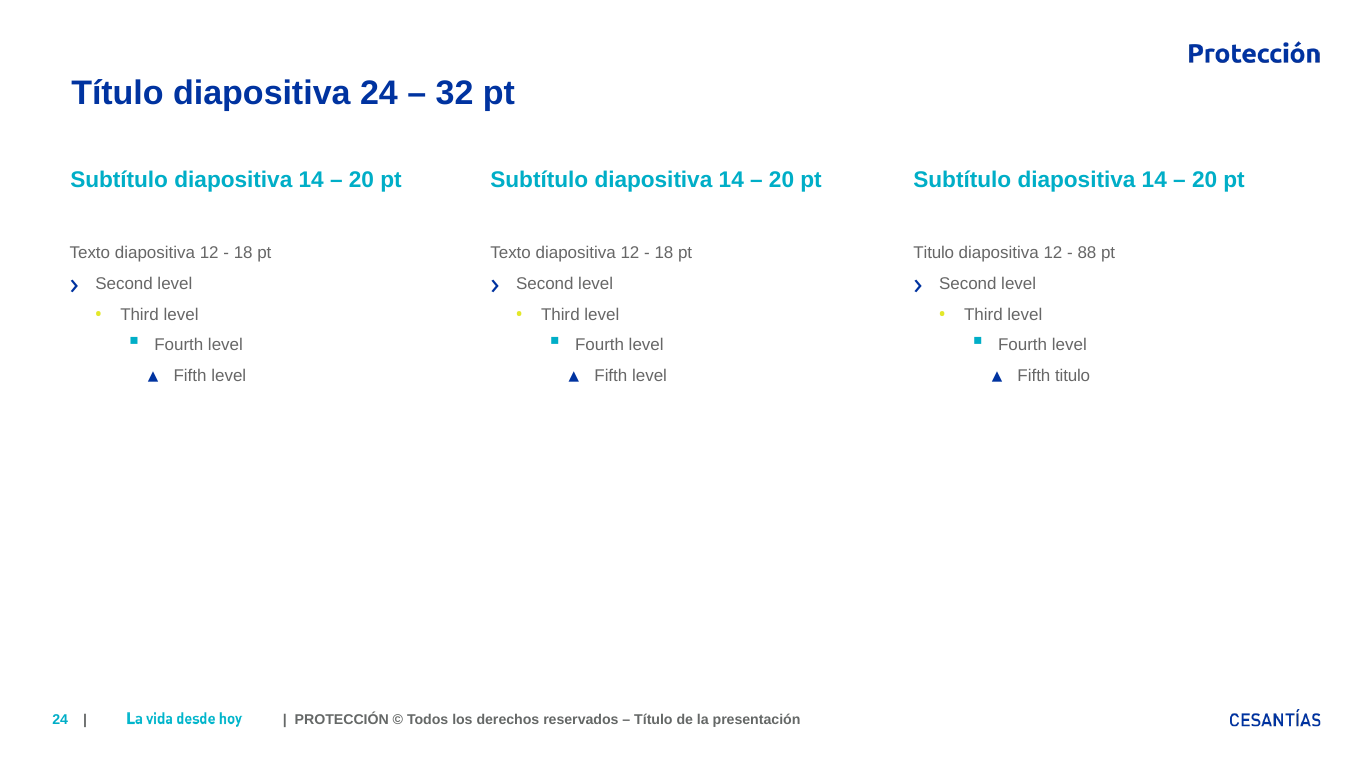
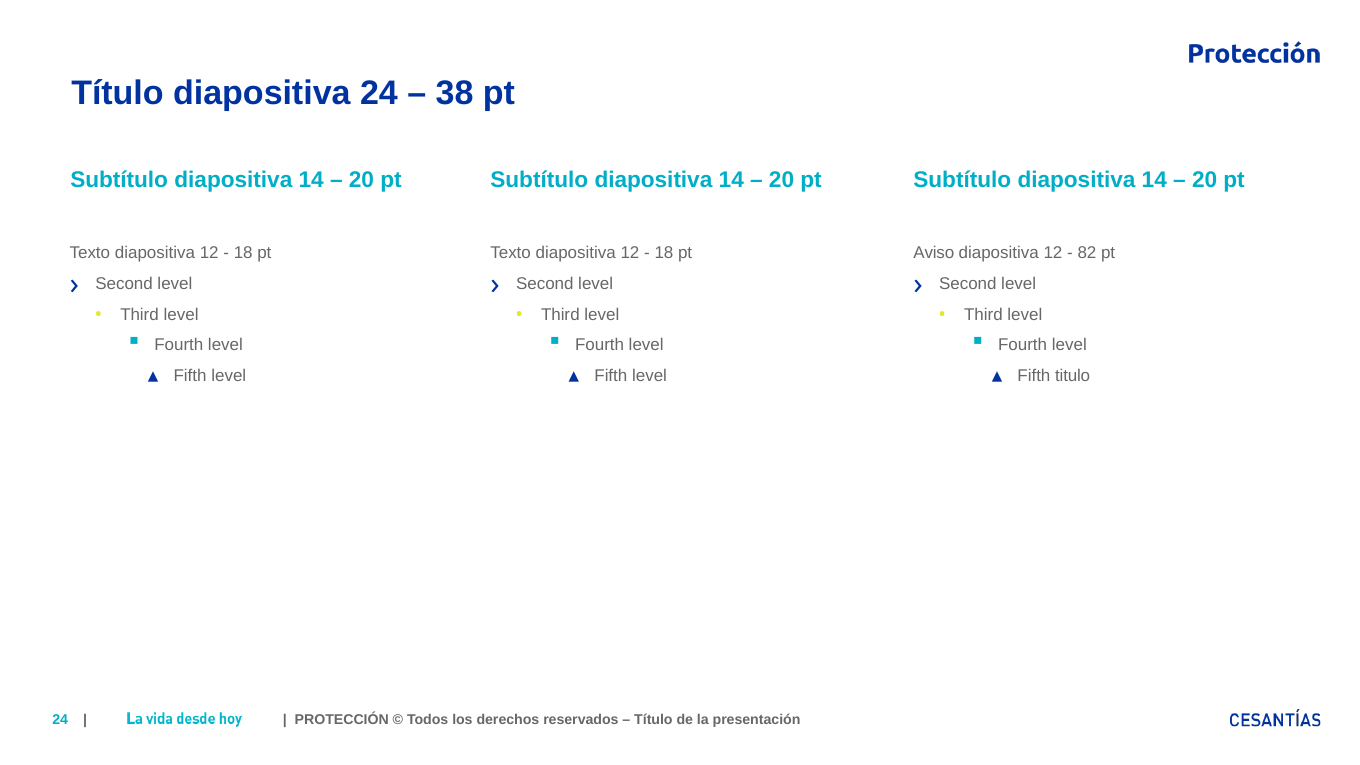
32: 32 -> 38 (455, 93)
Titulo: Titulo -> Aviso (934, 253)
88: 88 -> 82 (1087, 253)
